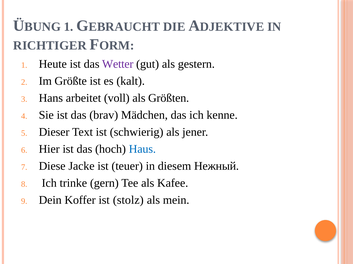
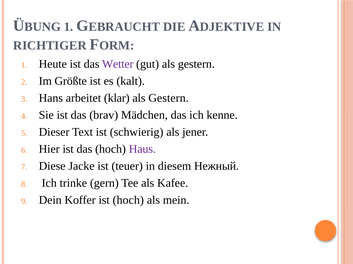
voll: voll -> klar (117, 98)
Größten: Größten -> Gestern (169, 98)
Haus colour: blue -> purple (142, 149)
ist stolz: stolz -> hoch (128, 201)
